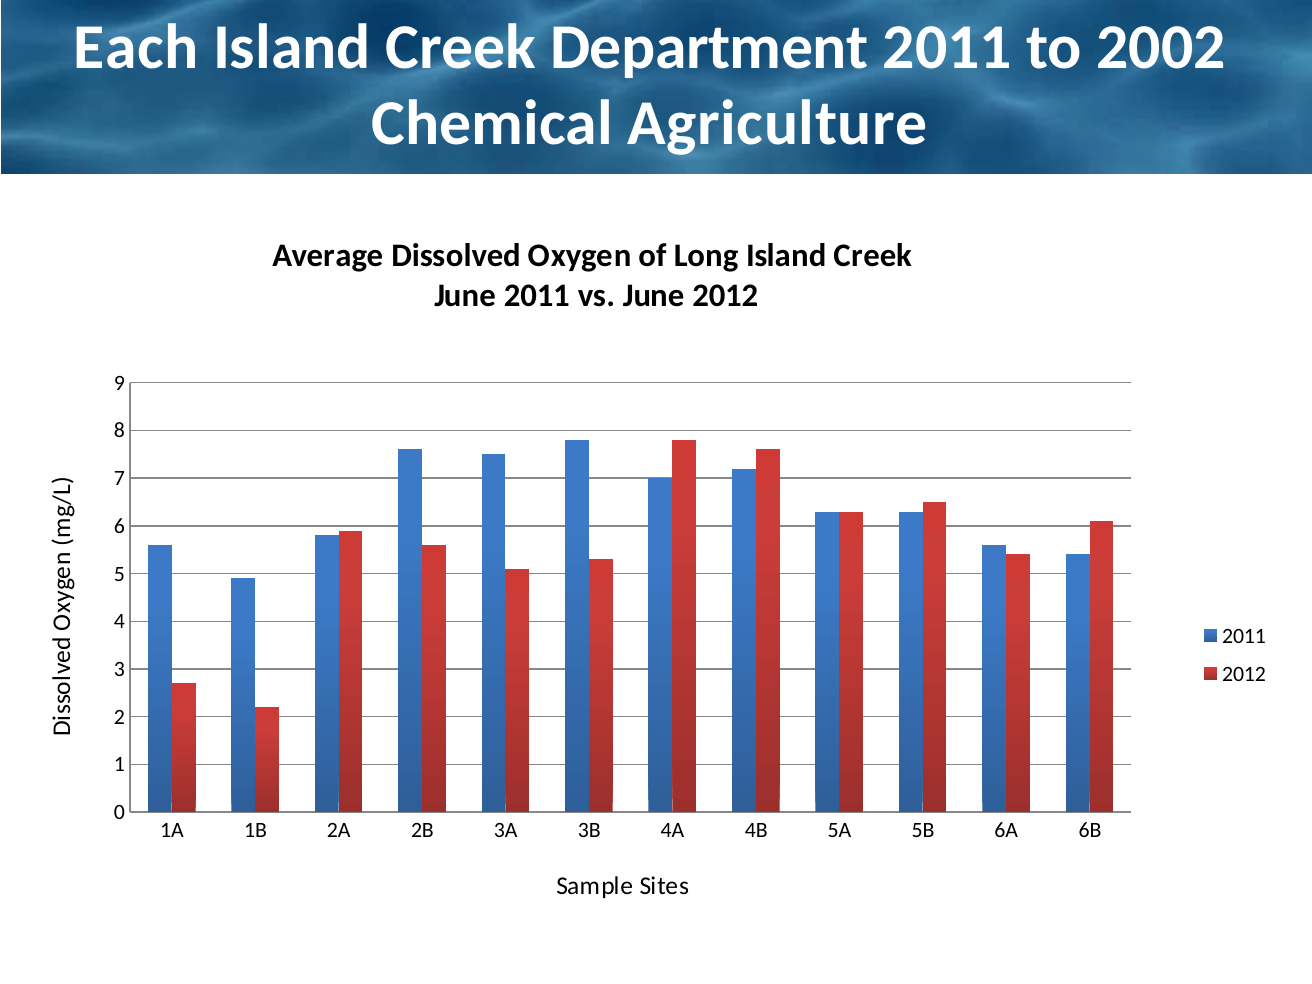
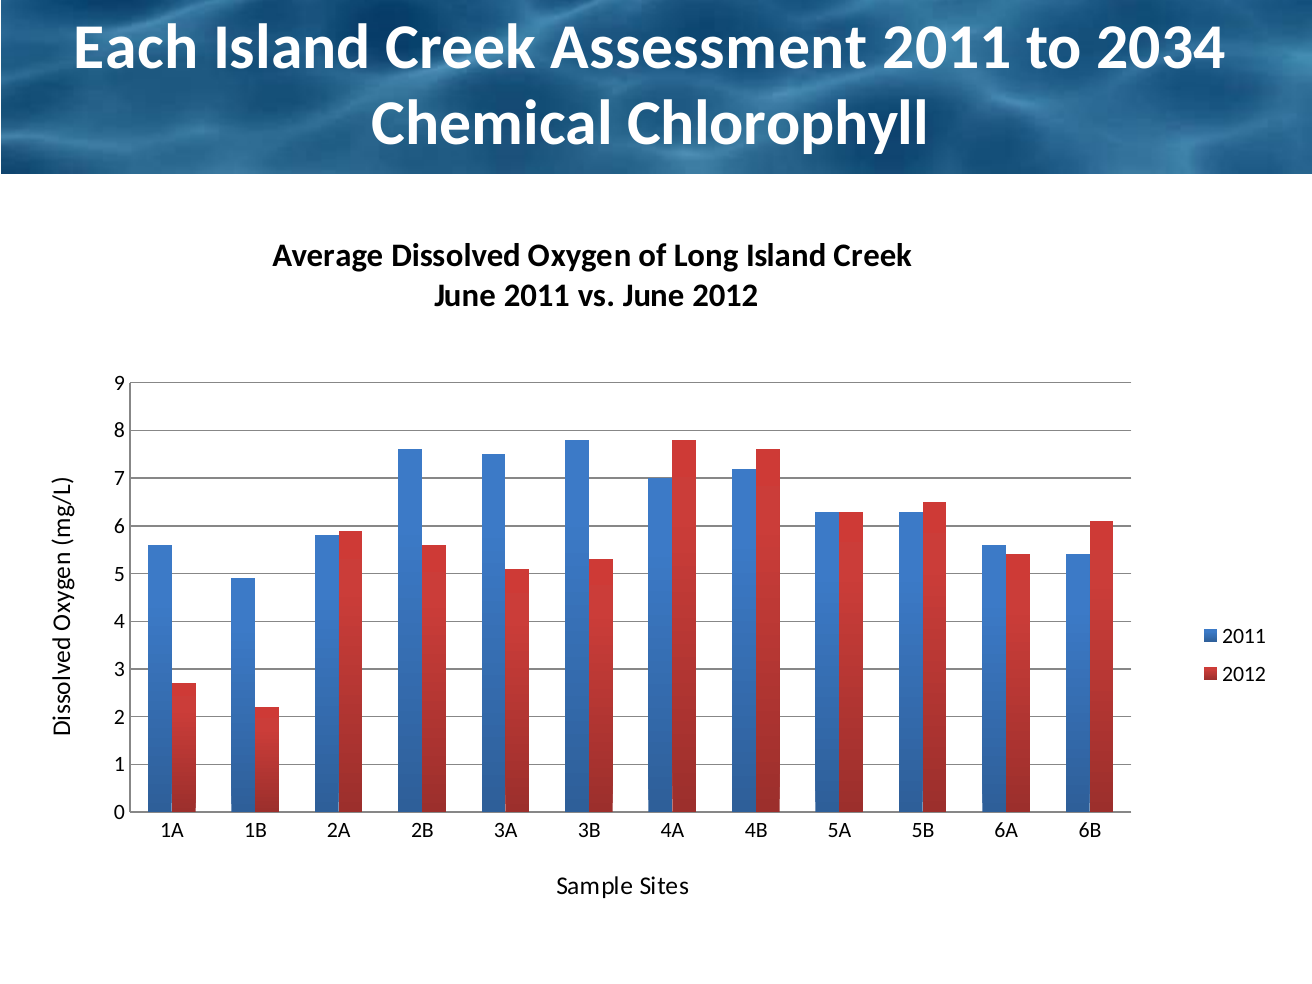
Department: Department -> Assessment (709, 47)
2002: 2002 -> 2034 (1161, 47)
Agriculture: Agriculture -> Chlorophyll (778, 124)
